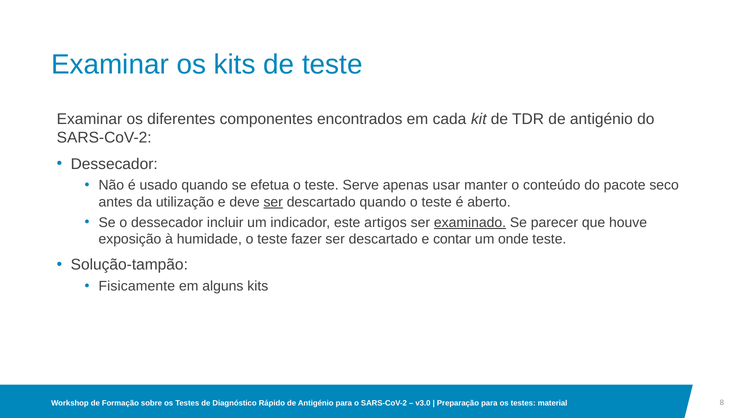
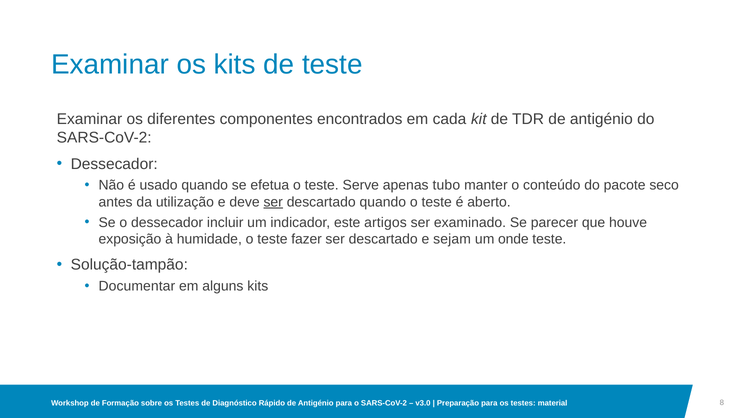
usar: usar -> tubo (446, 186)
examinado underline: present -> none (470, 223)
contar: contar -> sejam (452, 240)
Fisicamente: Fisicamente -> Documentar (137, 287)
